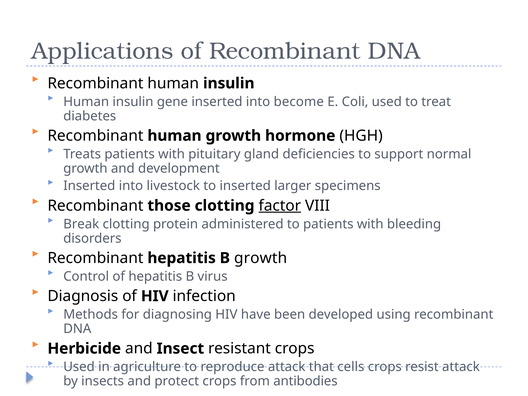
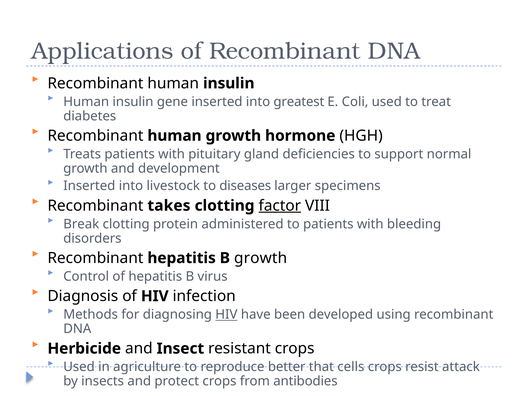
become: become -> greatest (299, 102)
to inserted: inserted -> diseases (245, 186)
those: those -> takes (169, 206)
HIV underline: none -> present (226, 315)
reproduce attack: attack -> better (287, 367)
